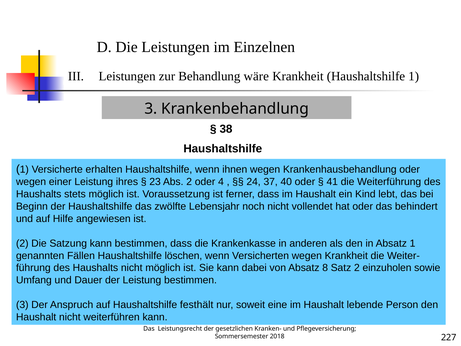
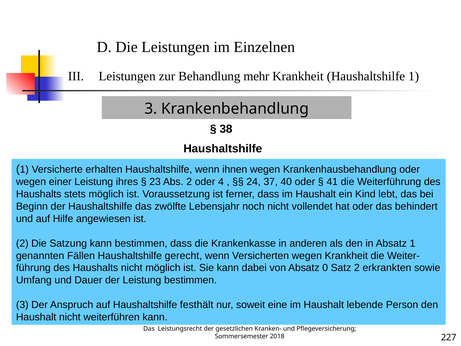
wäre: wäre -> mehr (256, 76)
löschen: löschen -> gerecht (183, 255)
8: 8 -> 0 (325, 268)
einzuholen: einzuholen -> erkrankten (387, 268)
